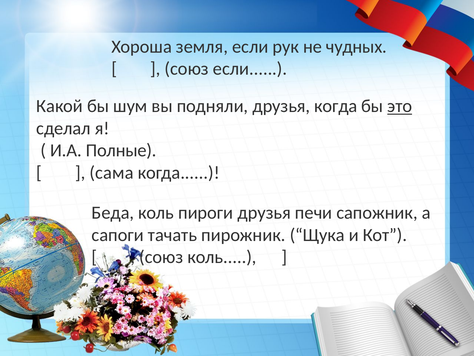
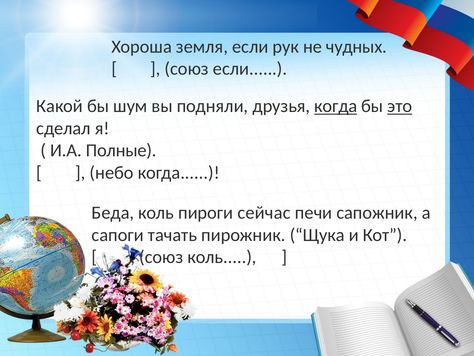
когда underline: none -> present (336, 106)
сама: сама -> небо (112, 172)
пироги друзья: друзья -> сейчас (264, 213)
